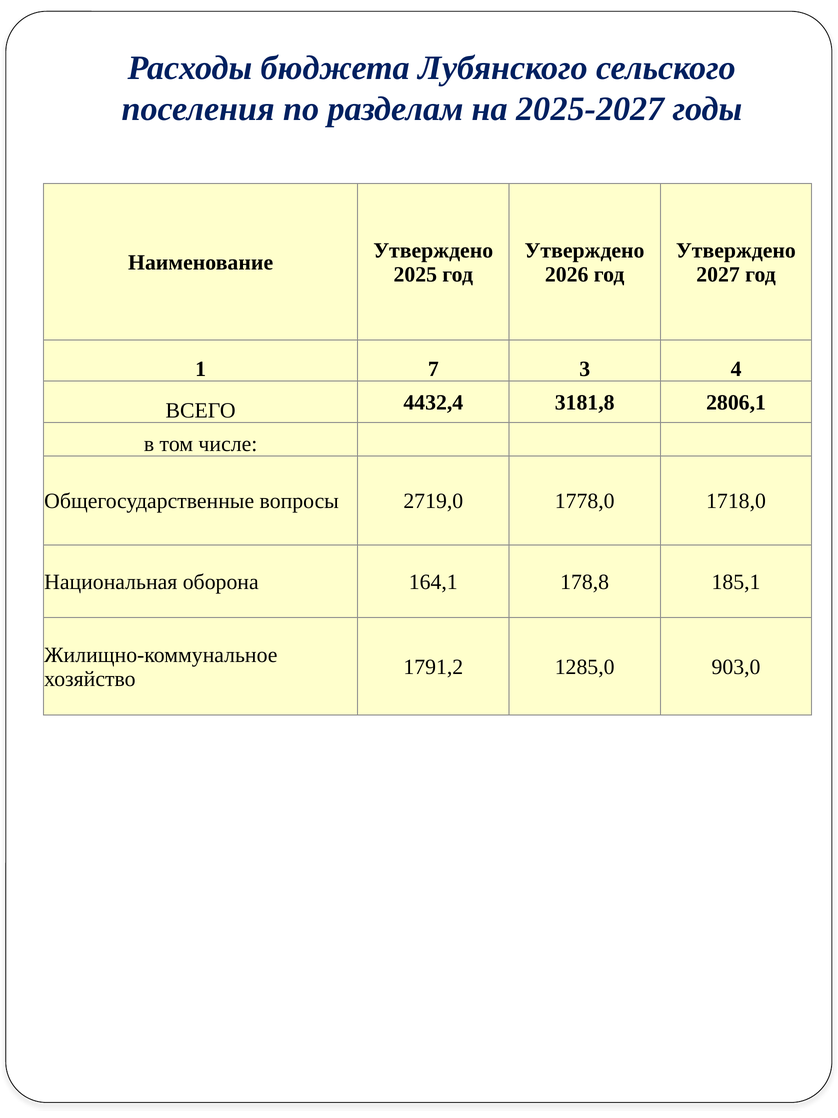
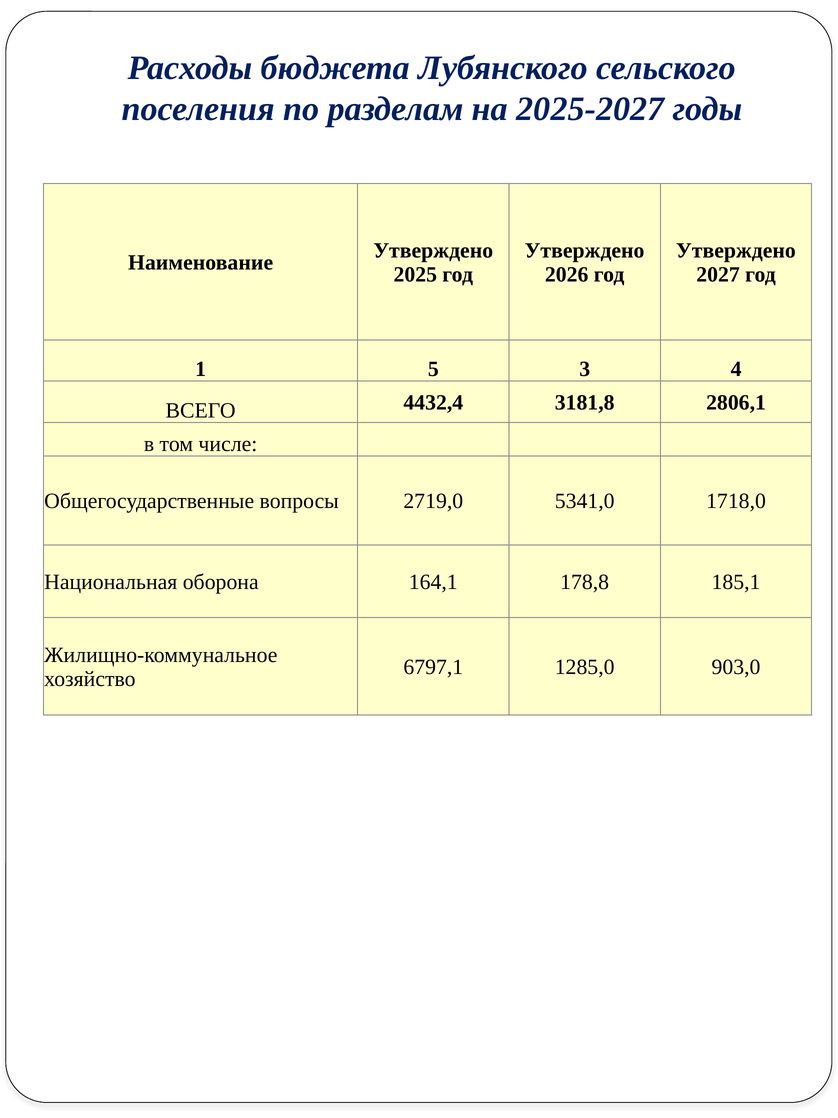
7: 7 -> 5 (433, 369)
1778,0: 1778,0 -> 5341,0 (585, 501)
1791,2: 1791,2 -> 6797,1 (433, 667)
